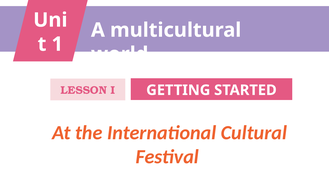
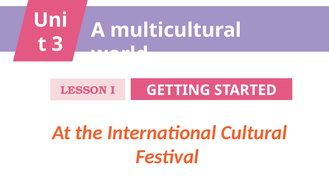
1: 1 -> 3 (57, 44)
